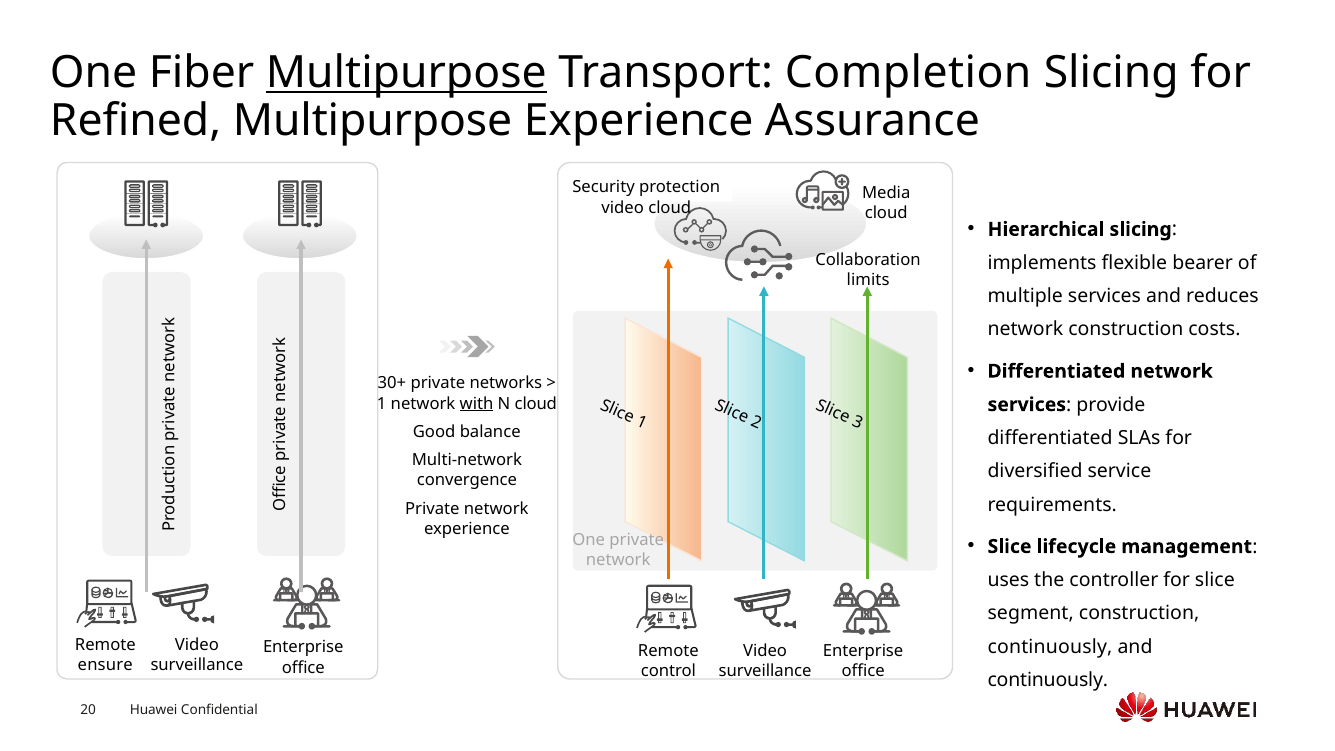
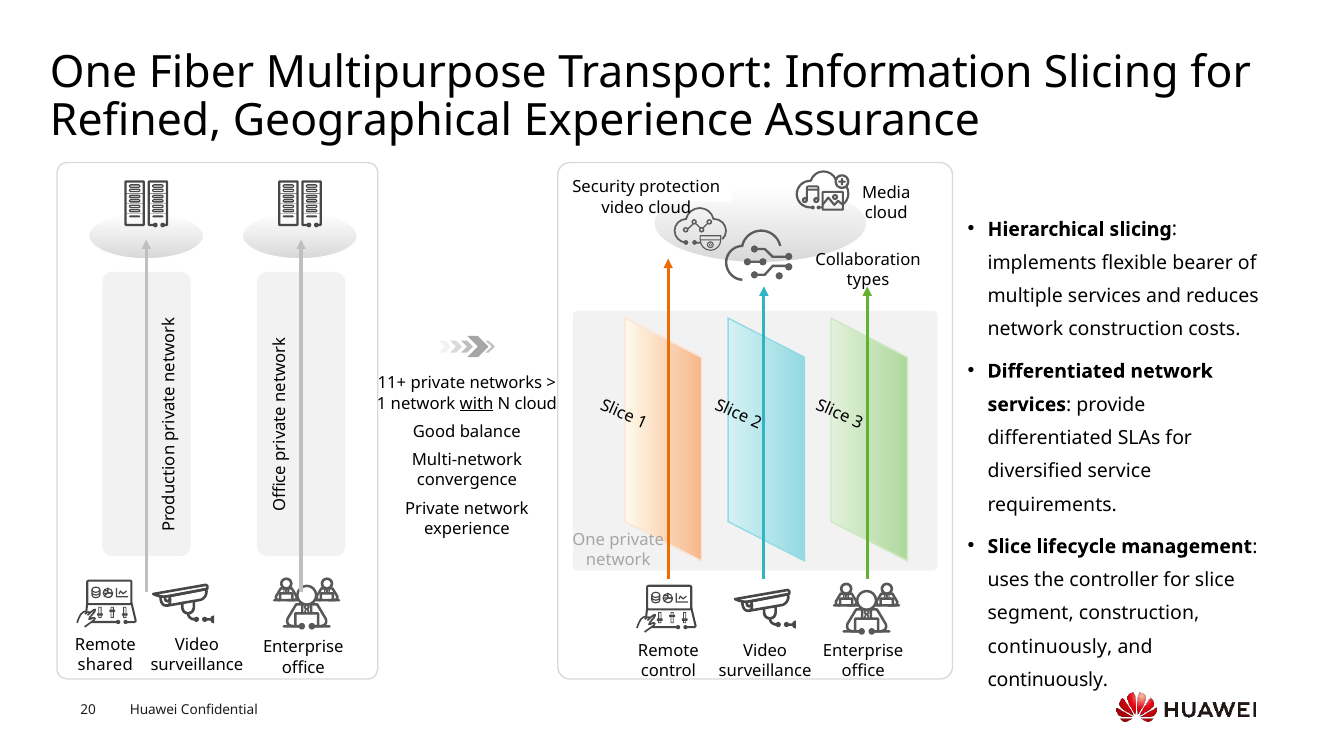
Multipurpose underline: present -> none (406, 73)
Completion: Completion -> Information (909, 73)
Refined Multipurpose: Multipurpose -> Geographical (372, 121)
limits: limits -> types (868, 280)
30+: 30+ -> 11+ (392, 383)
ensure: ensure -> shared (105, 665)
